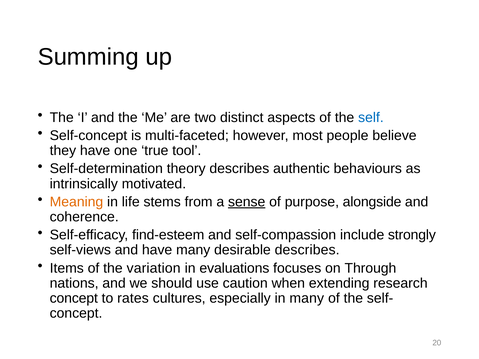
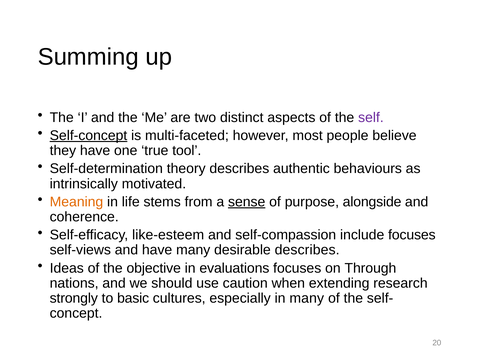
self colour: blue -> purple (371, 118)
Self-concept underline: none -> present (88, 136)
find-esteem: find-esteem -> like-esteem (168, 235)
include strongly: strongly -> focuses (412, 235)
Items: Items -> Ideas (67, 268)
variation: variation -> objective (154, 268)
concept: concept -> strongly (74, 298)
rates: rates -> basic (133, 298)
